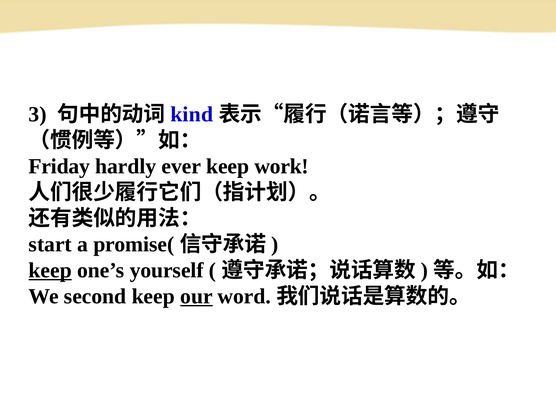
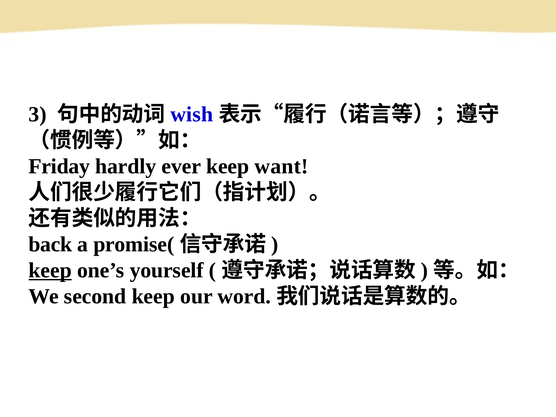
kind: kind -> wish (192, 115)
work: work -> want (281, 166)
start: start -> back (50, 244)
our underline: present -> none (196, 296)
